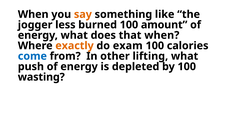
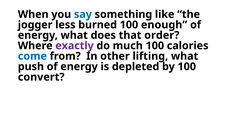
say colour: orange -> blue (83, 14)
amount: amount -> enough (164, 25)
that when: when -> order (162, 35)
exactly colour: orange -> purple (75, 46)
exam: exam -> much (128, 46)
wasting: wasting -> convert (41, 77)
